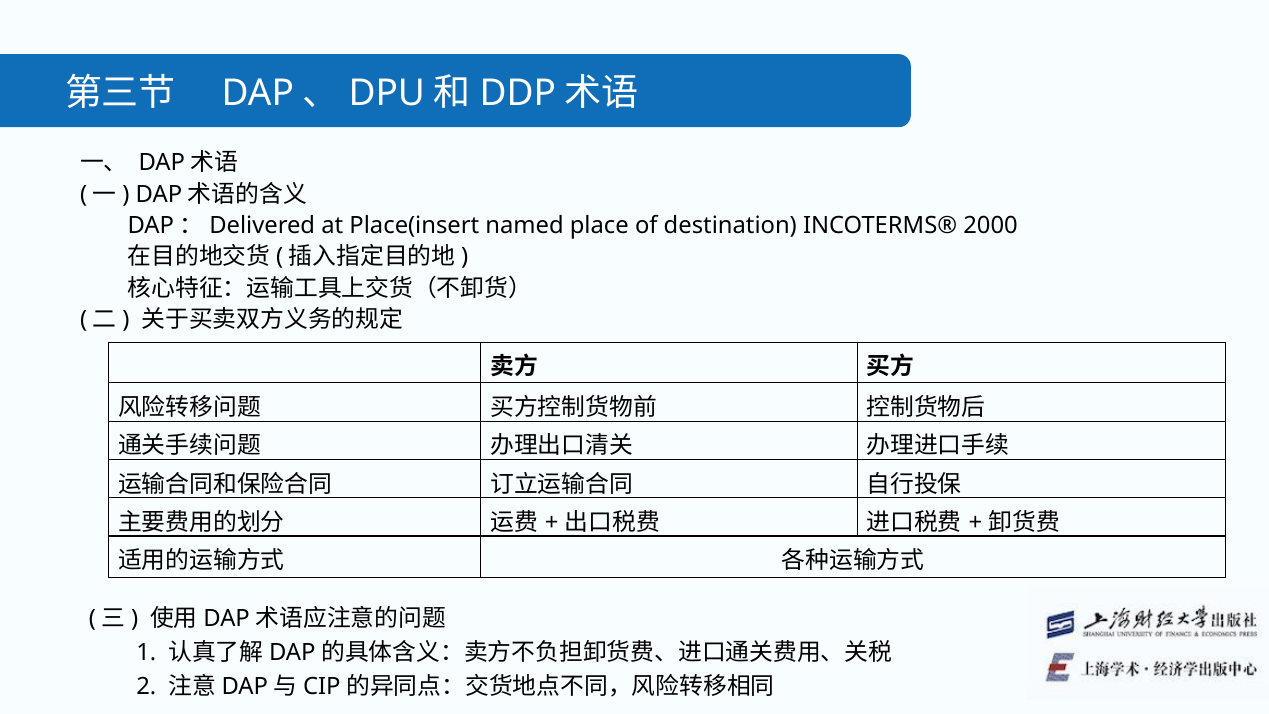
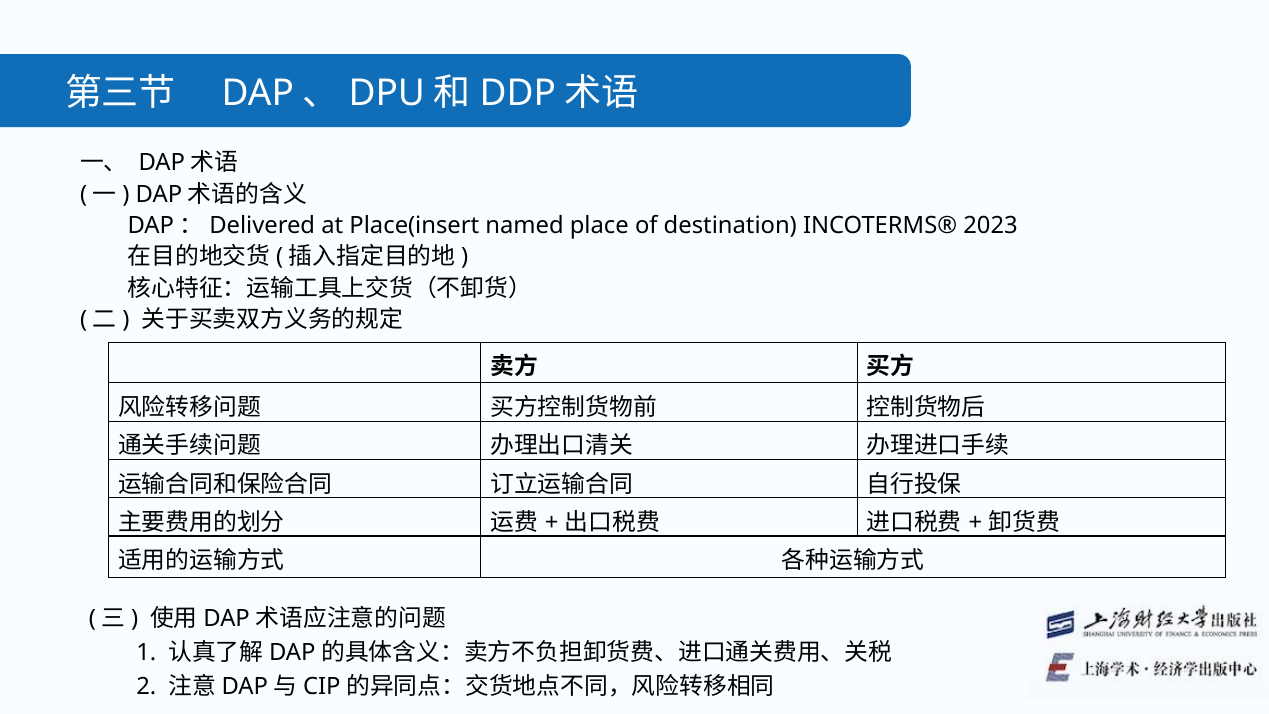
2000: 2000 -> 2023 (991, 226)
